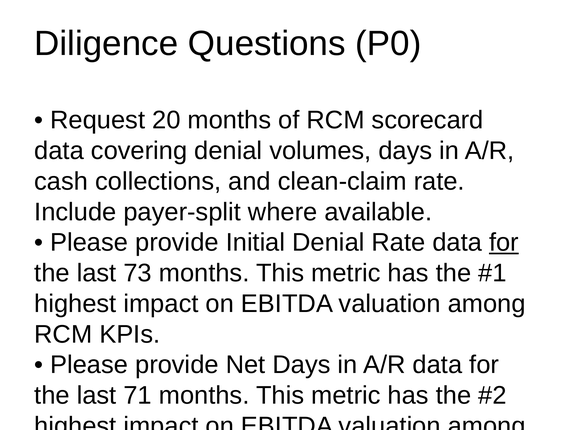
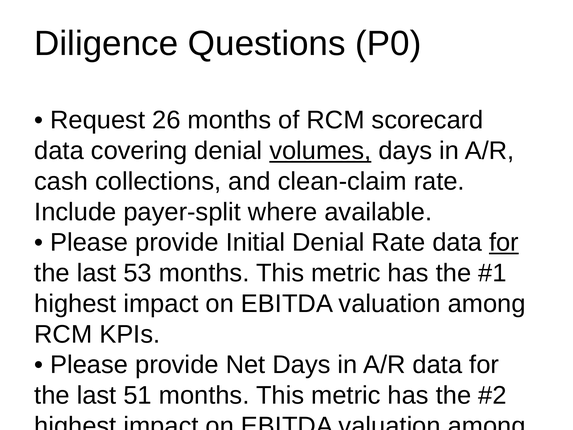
20: 20 -> 26 (166, 120)
volumes underline: none -> present (320, 151)
73: 73 -> 53 (138, 273)
71: 71 -> 51 (138, 395)
